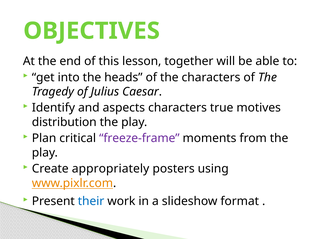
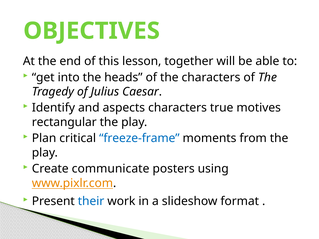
distribution: distribution -> rectangular (64, 122)
freeze-frame colour: purple -> blue (139, 138)
appropriately: appropriately -> communicate (111, 169)
